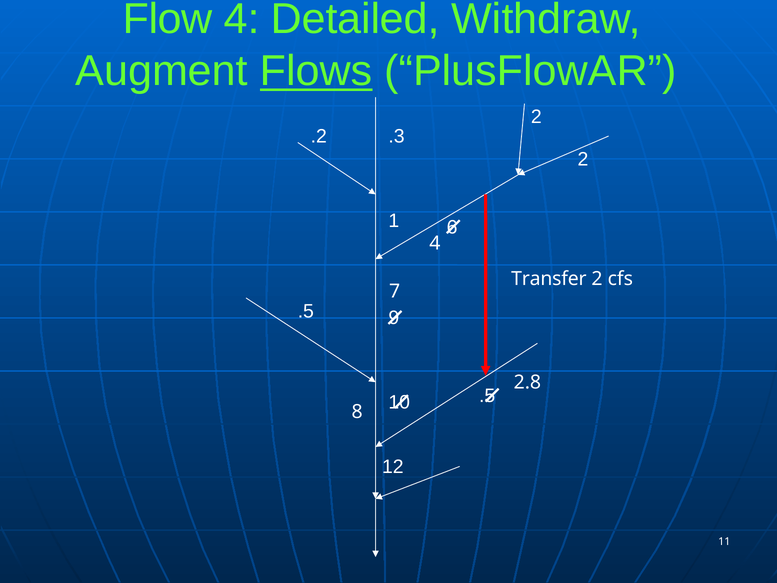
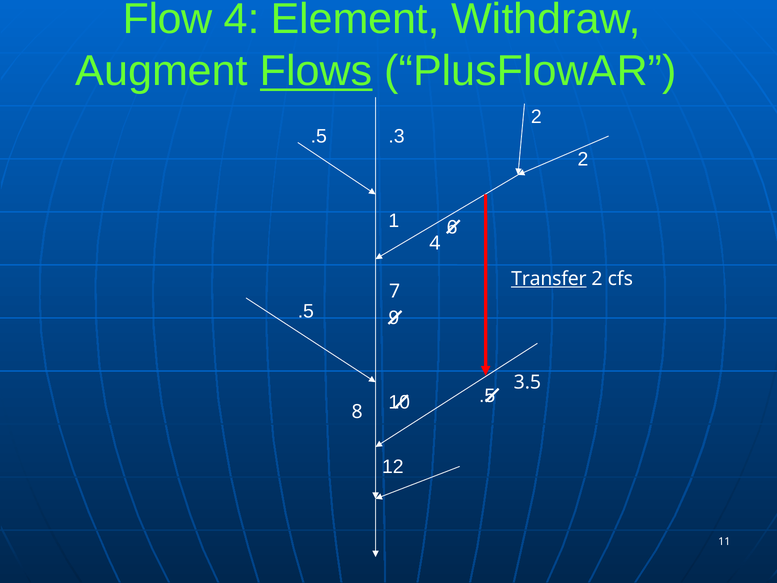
Detailed: Detailed -> Element (355, 19)
.2: .2 -> .5 (319, 136)
Transfer underline: none -> present (549, 279)
2.8: 2.8 -> 3.5 (527, 382)
